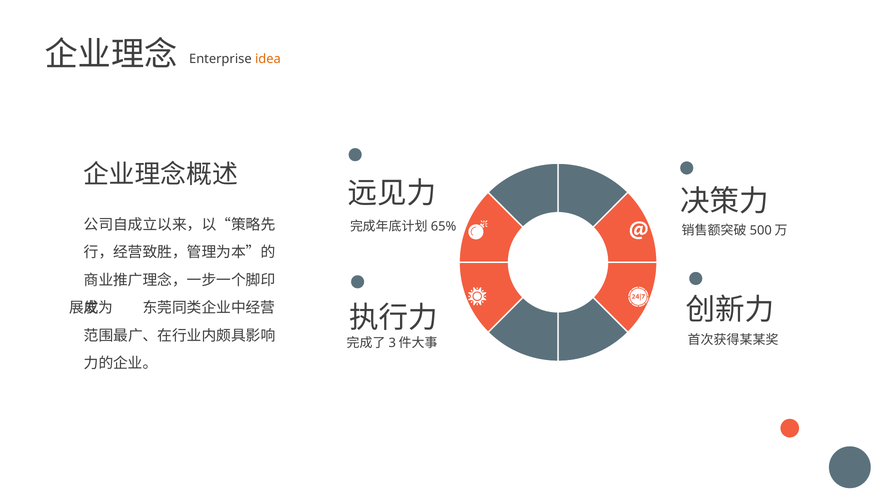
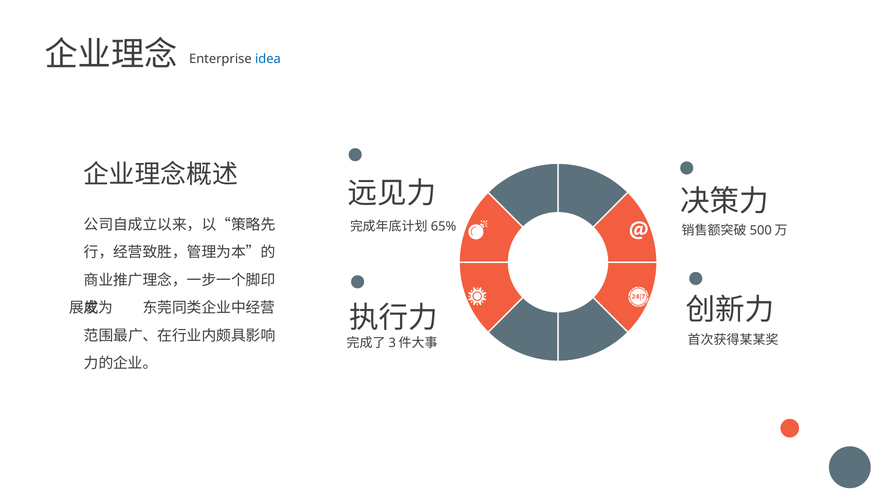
idea colour: orange -> blue (268, 59)
